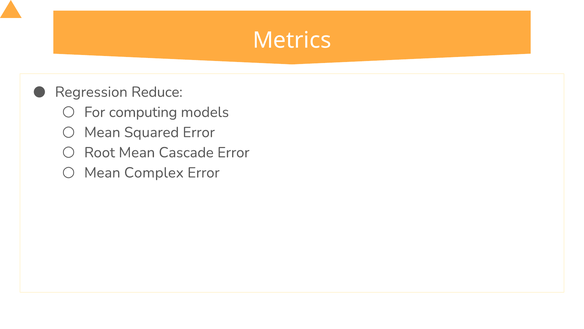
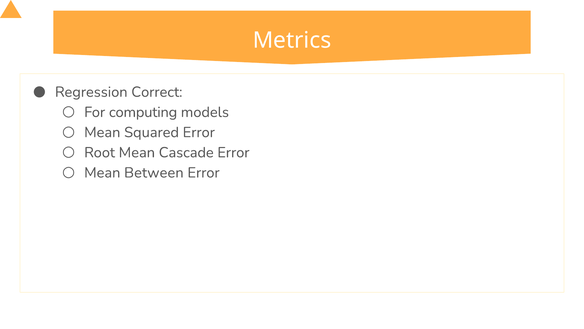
Reduce: Reduce -> Correct (157, 92)
Complex: Complex -> Between (154, 172)
